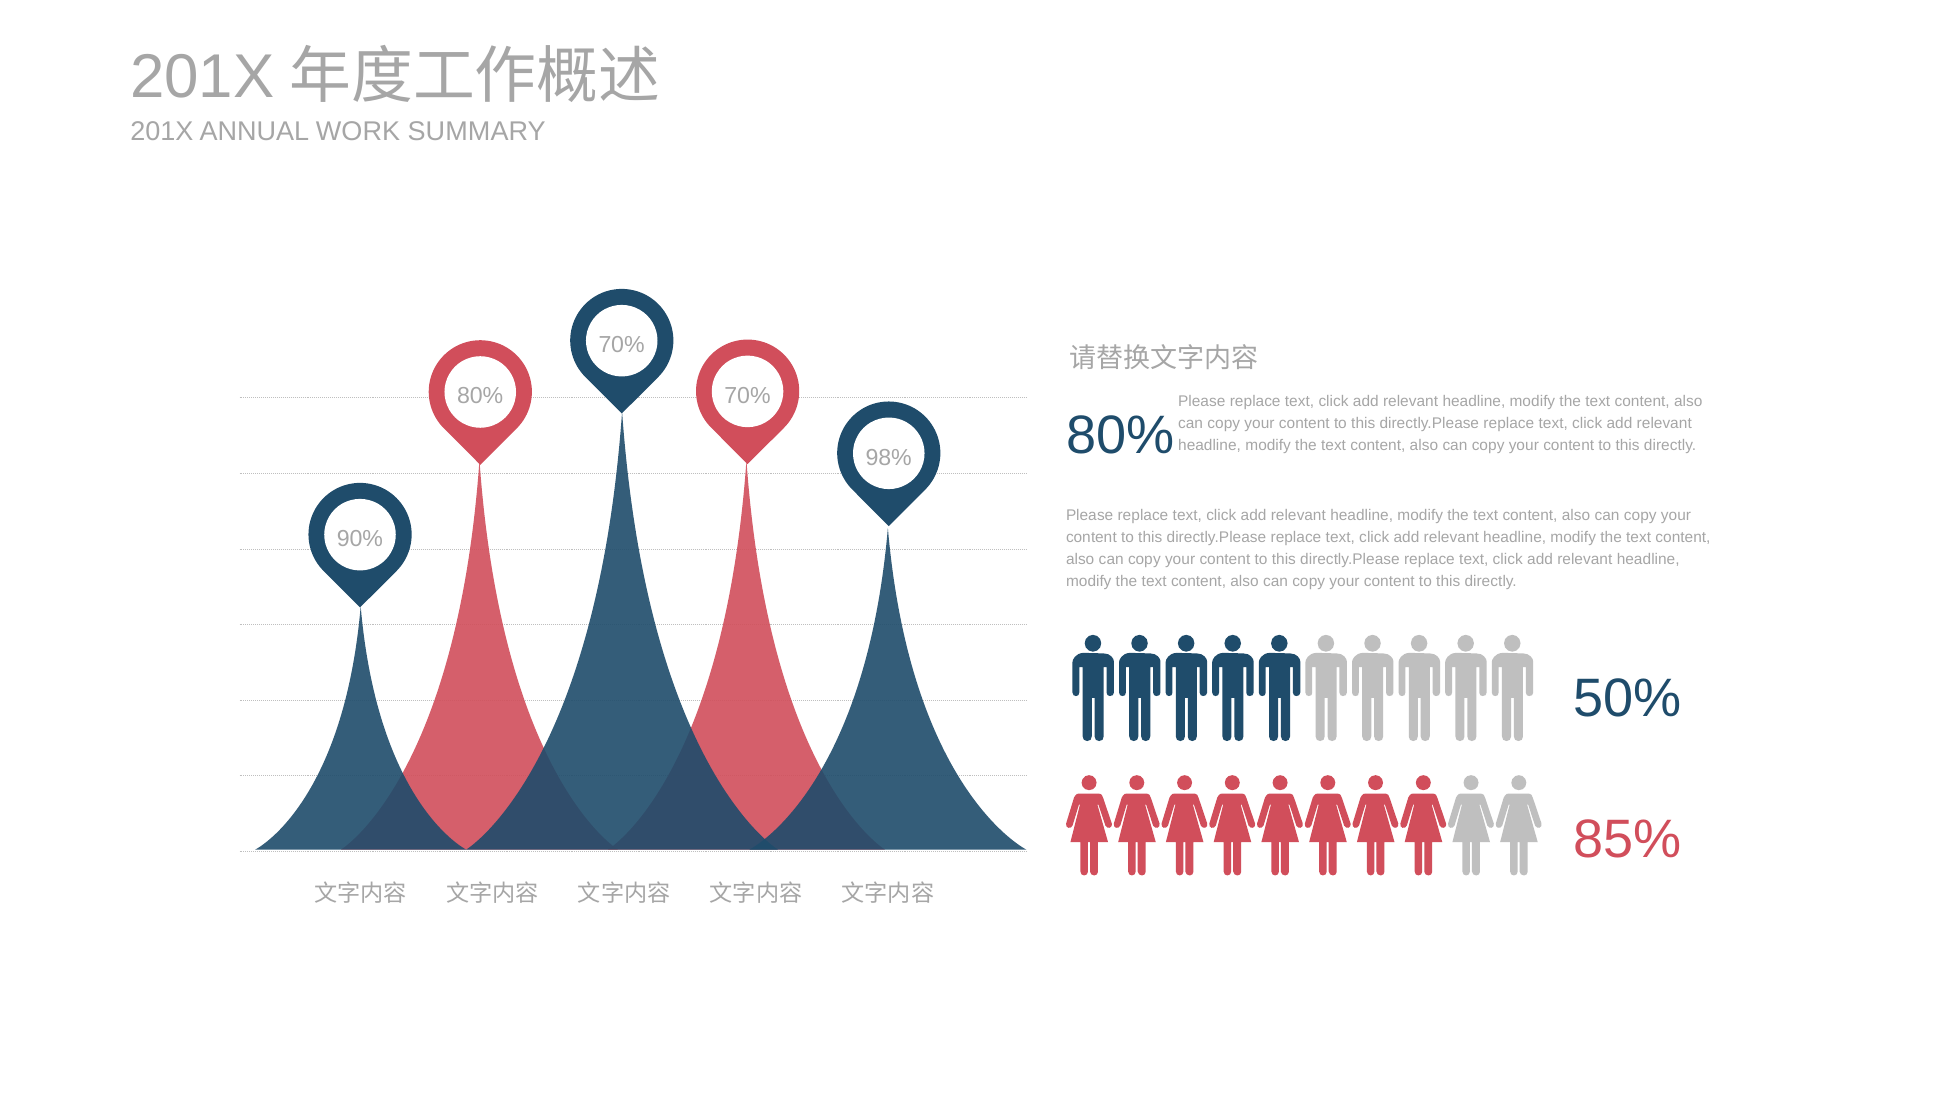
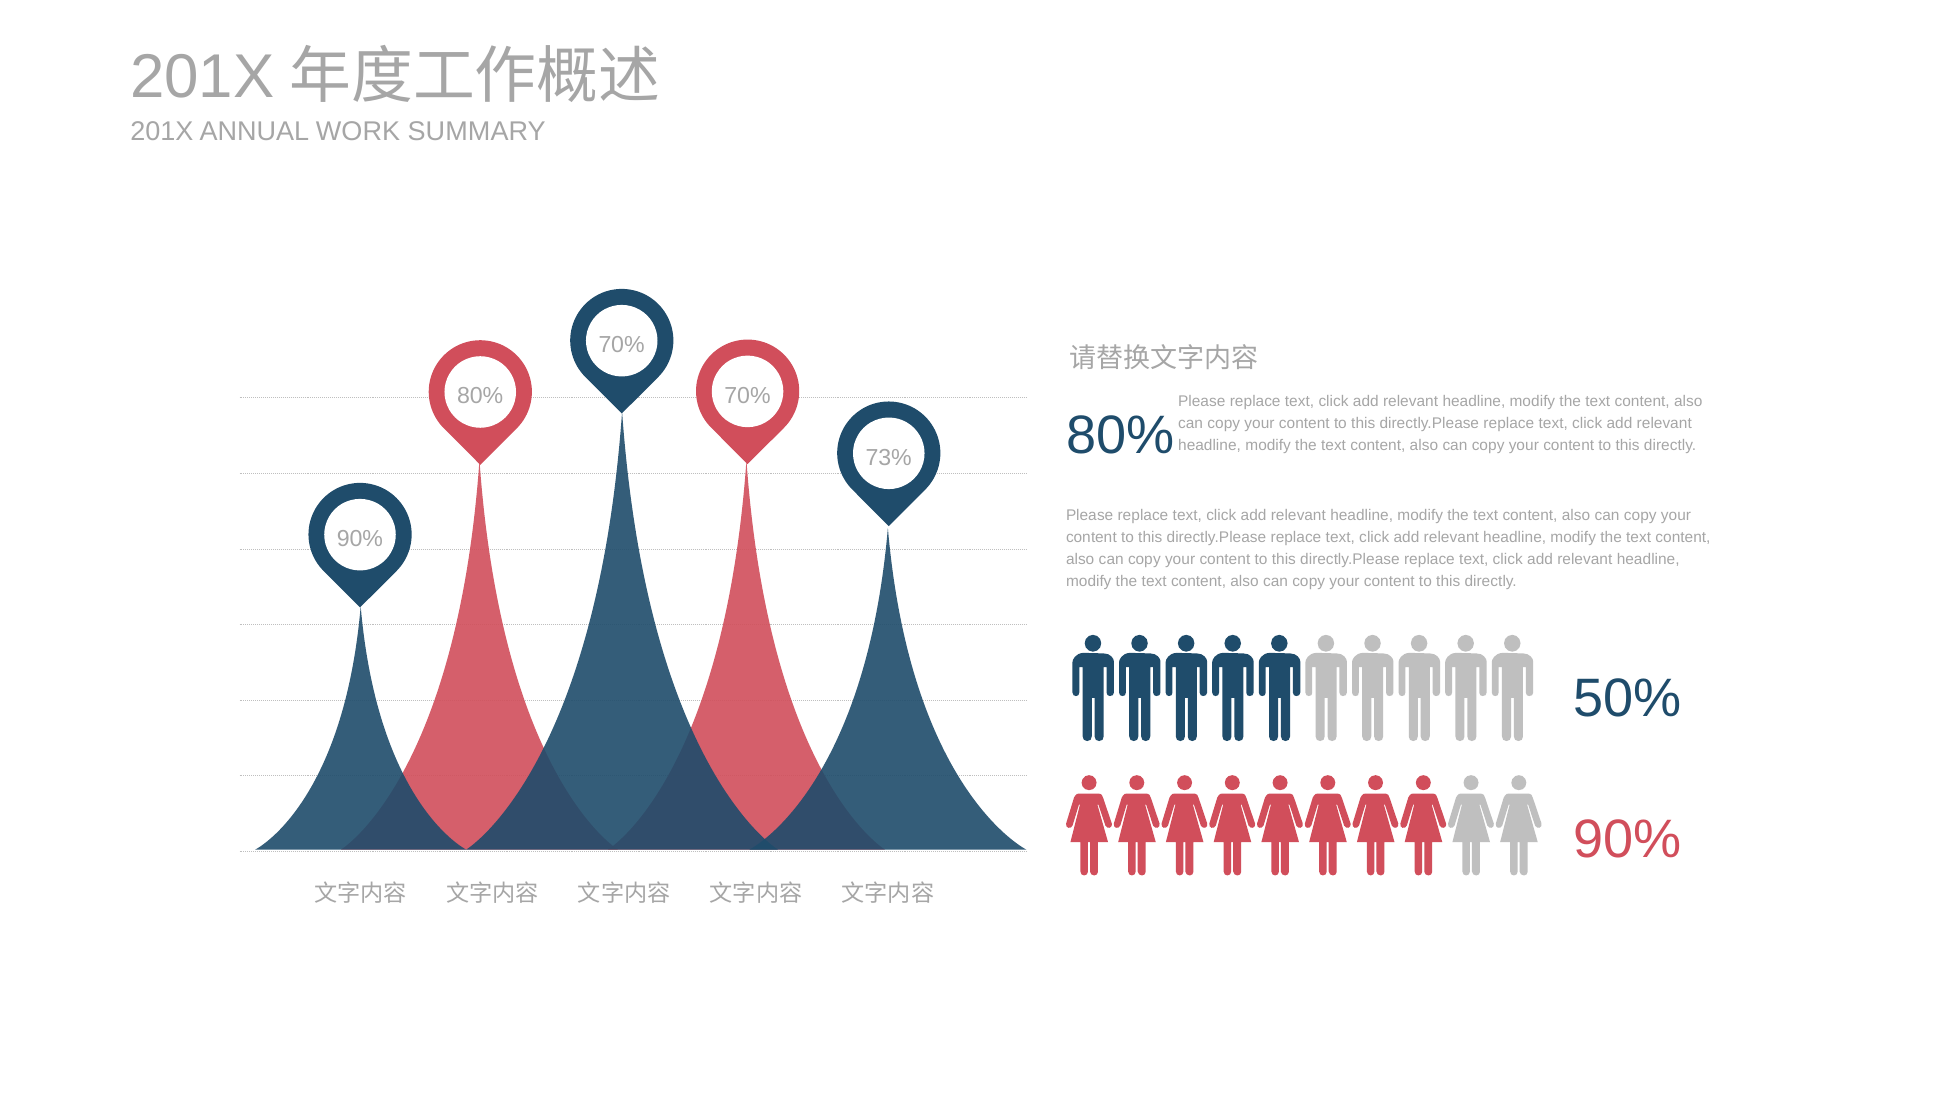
98%: 98% -> 73% (889, 457)
85%: 85% -> 90% (1628, 840)
